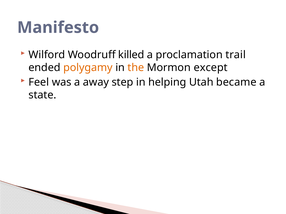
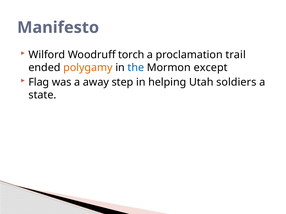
killed: killed -> torch (131, 55)
the colour: orange -> blue (136, 68)
Feel: Feel -> Flag (39, 82)
became: became -> soldiers (236, 82)
